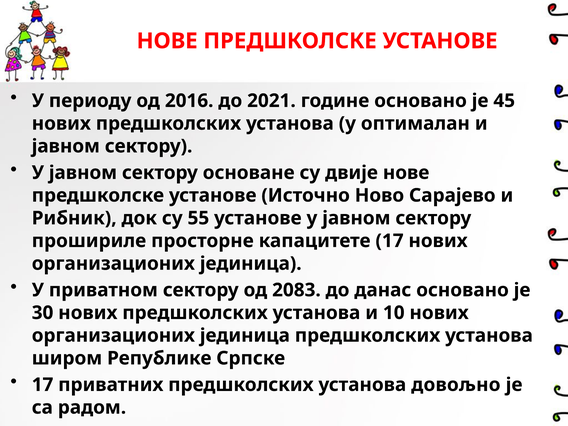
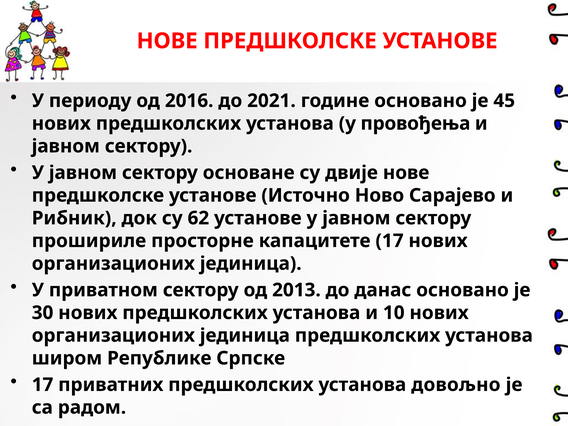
оптималан: оптималан -> провођења (415, 123)
55: 55 -> 62 (198, 218)
2083: 2083 -> 2013 (296, 290)
